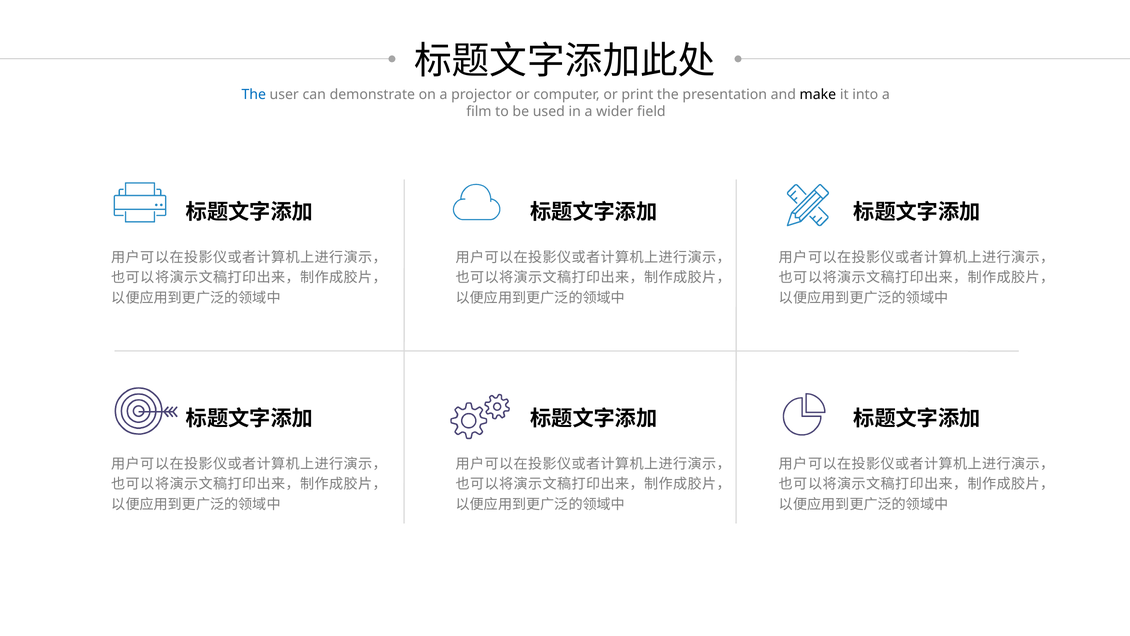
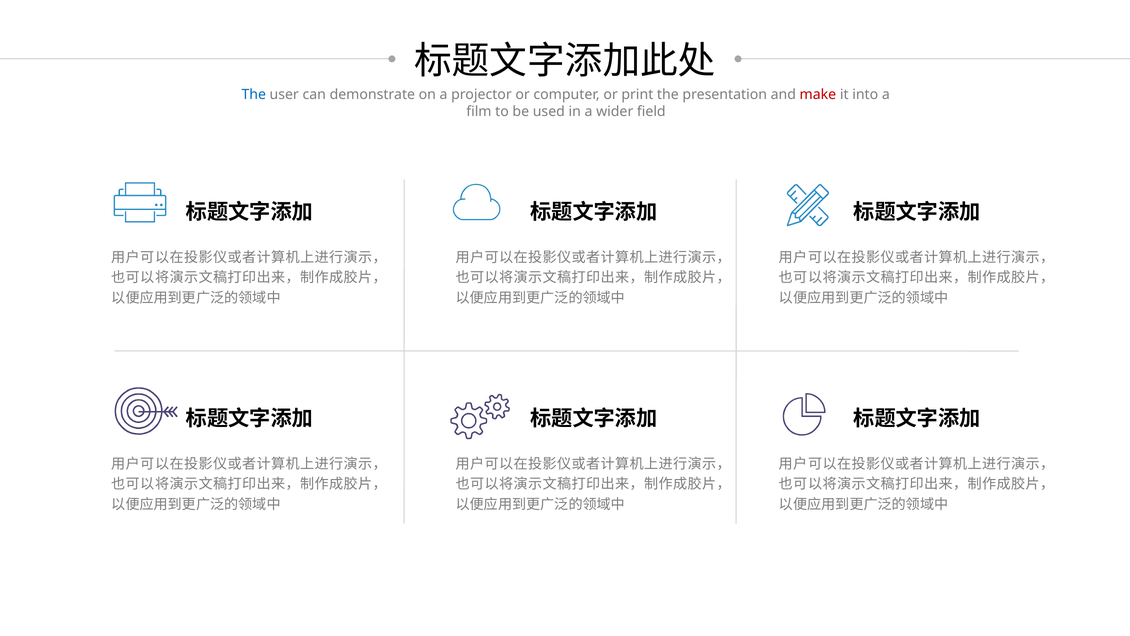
make colour: black -> red (818, 95)
